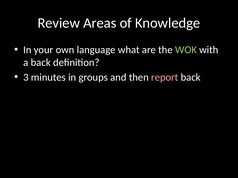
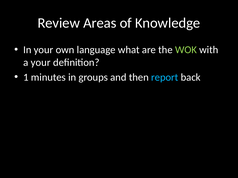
a back: back -> your (41, 63)
3: 3 -> 1 (26, 77)
report colour: pink -> light blue (165, 77)
